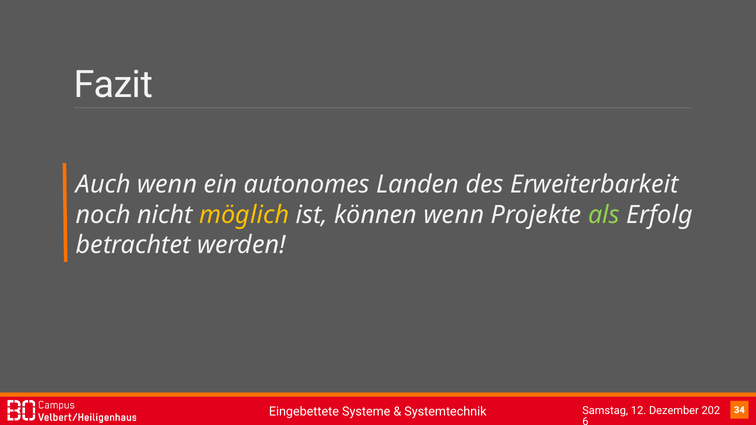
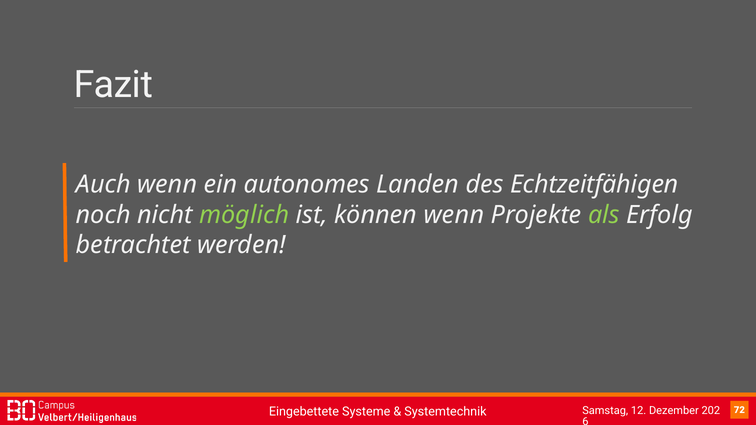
Erweiterbarkeit: Erweiterbarkeit -> Echtzeitfähigen (594, 185)
möglich colour: yellow -> light green (244, 215)
34: 34 -> 72 (739, 411)
